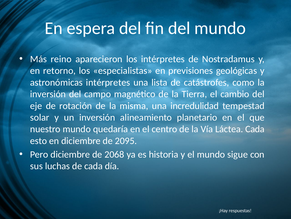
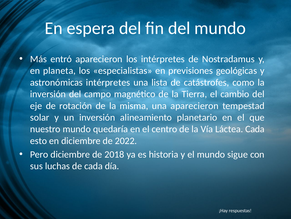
reino: reino -> entró (61, 59)
retorno: retorno -> planeta (59, 71)
una incredulidad: incredulidad -> aparecieron (195, 105)
2095: 2095 -> 2022 (126, 140)
2068: 2068 -> 2018 (114, 154)
